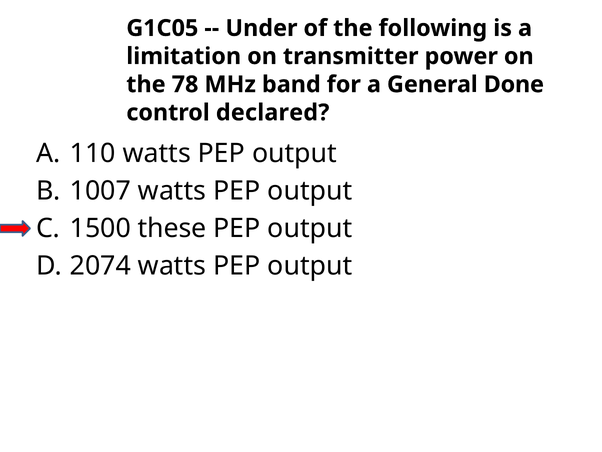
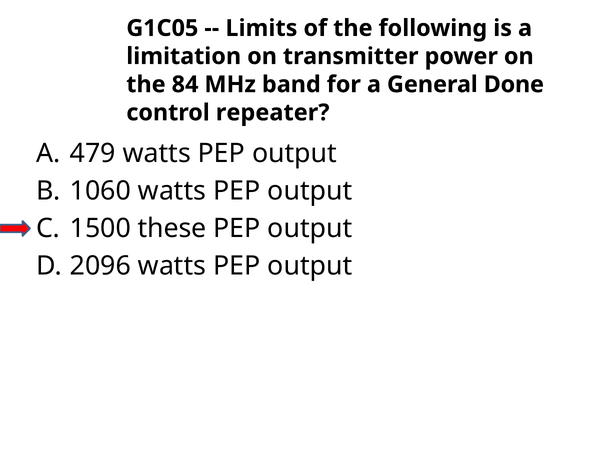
Under: Under -> Limits (261, 28)
78: 78 -> 84 (185, 84)
declared: declared -> repeater (273, 112)
110: 110 -> 479 (93, 153)
1007: 1007 -> 1060 (100, 191)
2074: 2074 -> 2096 (100, 266)
